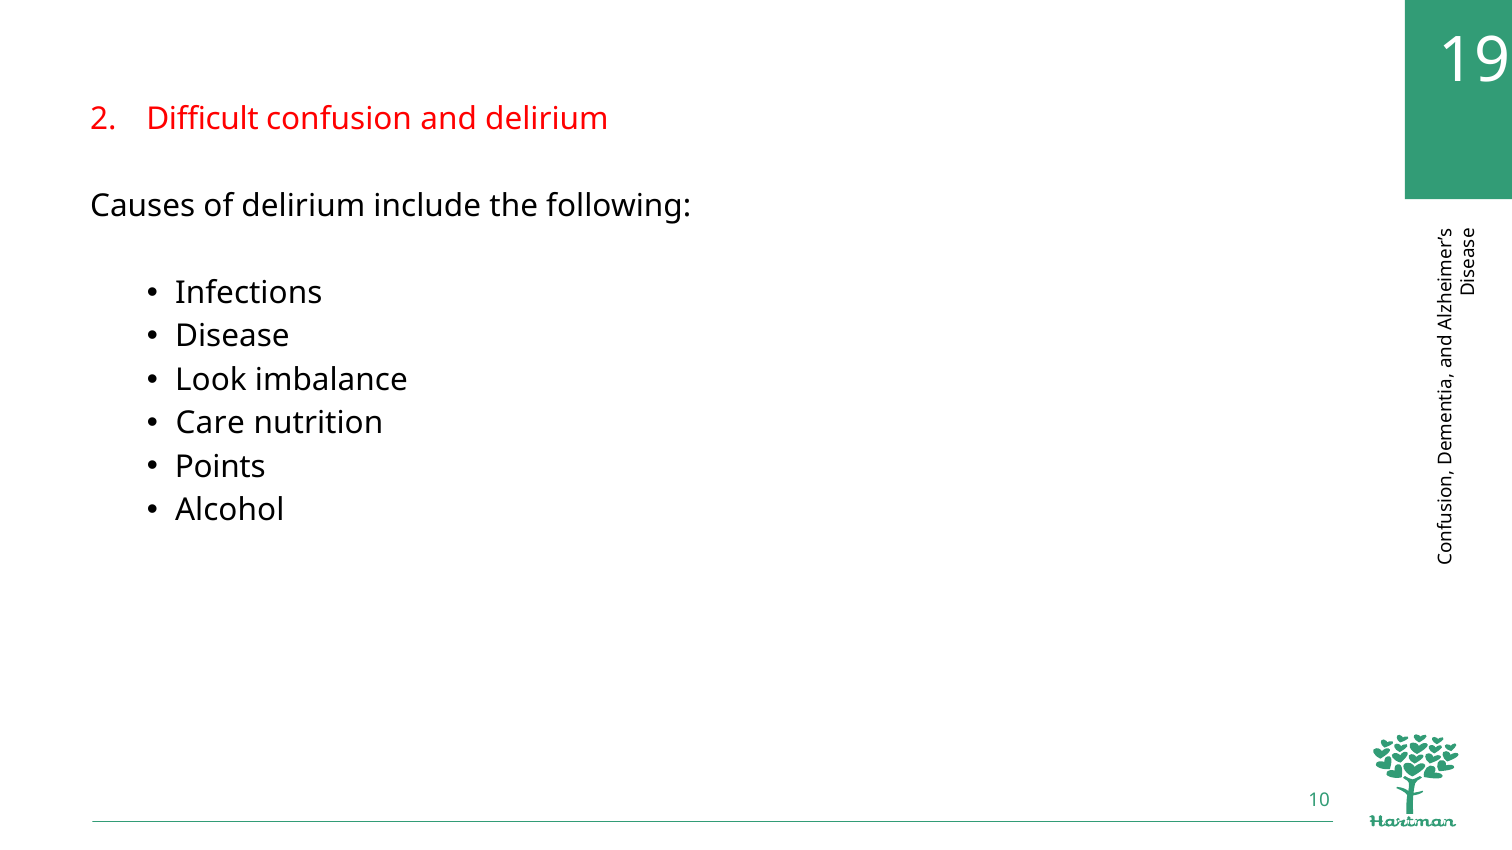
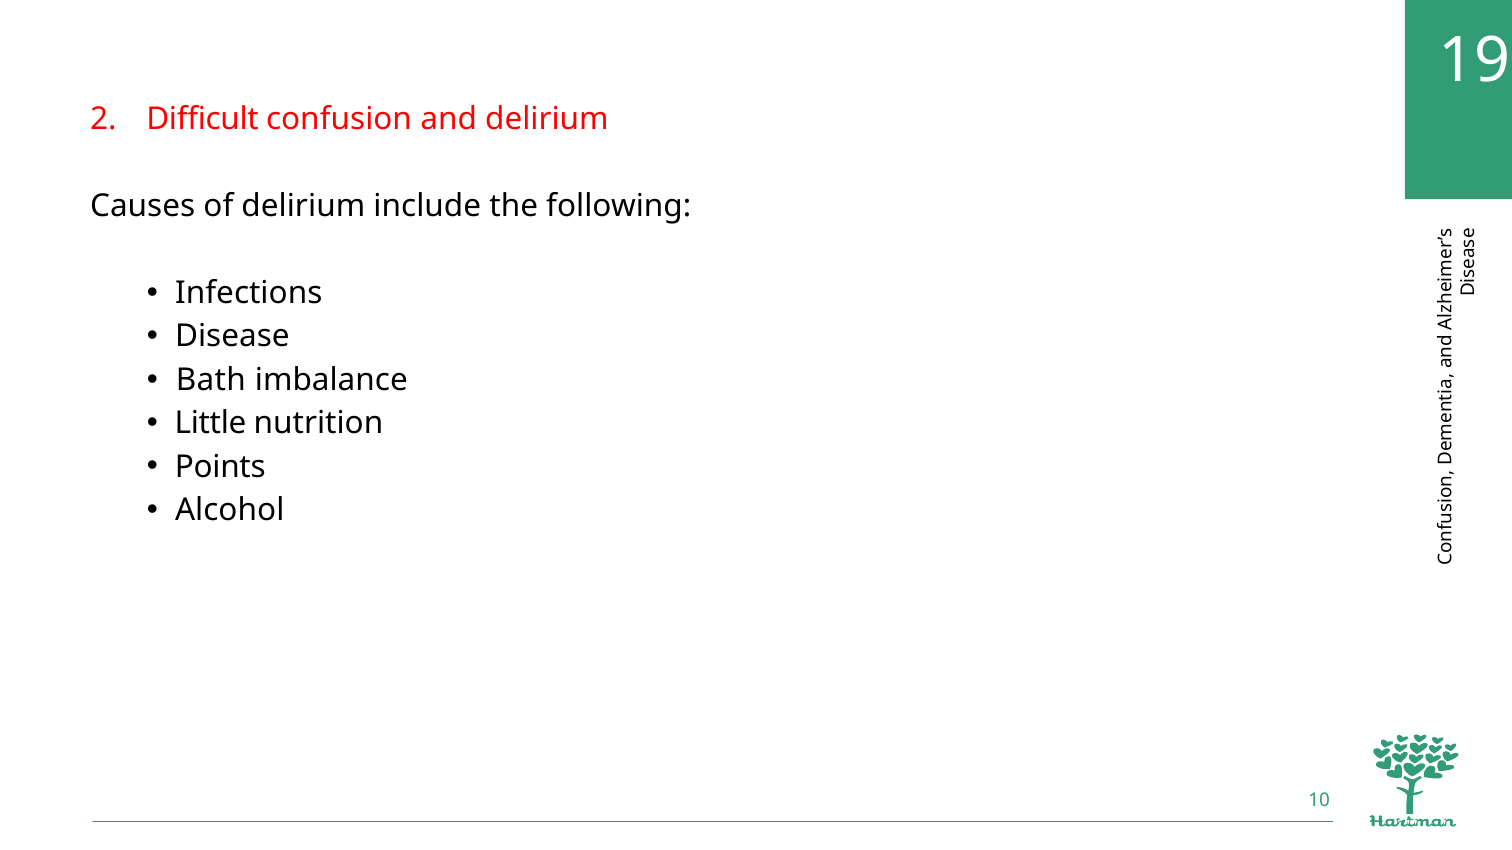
Look: Look -> Bath (211, 380)
Care: Care -> Little (210, 424)
